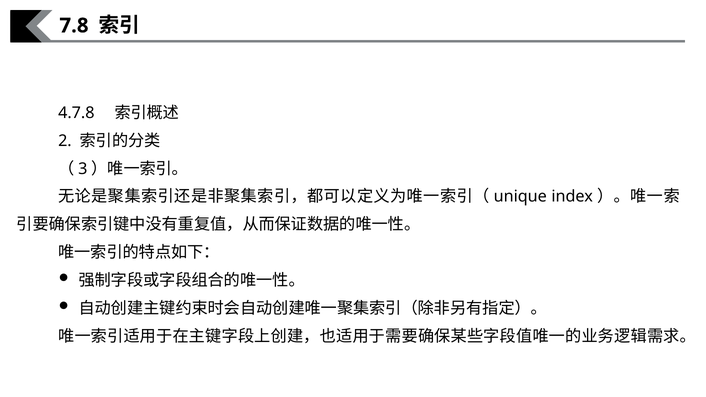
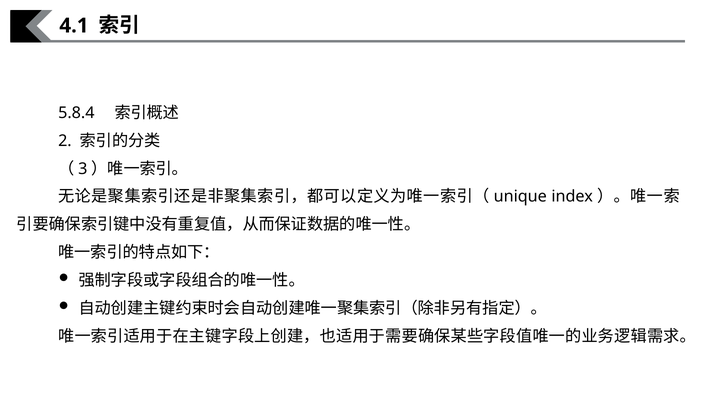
7.8: 7.8 -> 4.1 (74, 26)
4.7.8: 4.7.8 -> 5.8.4 (76, 113)
